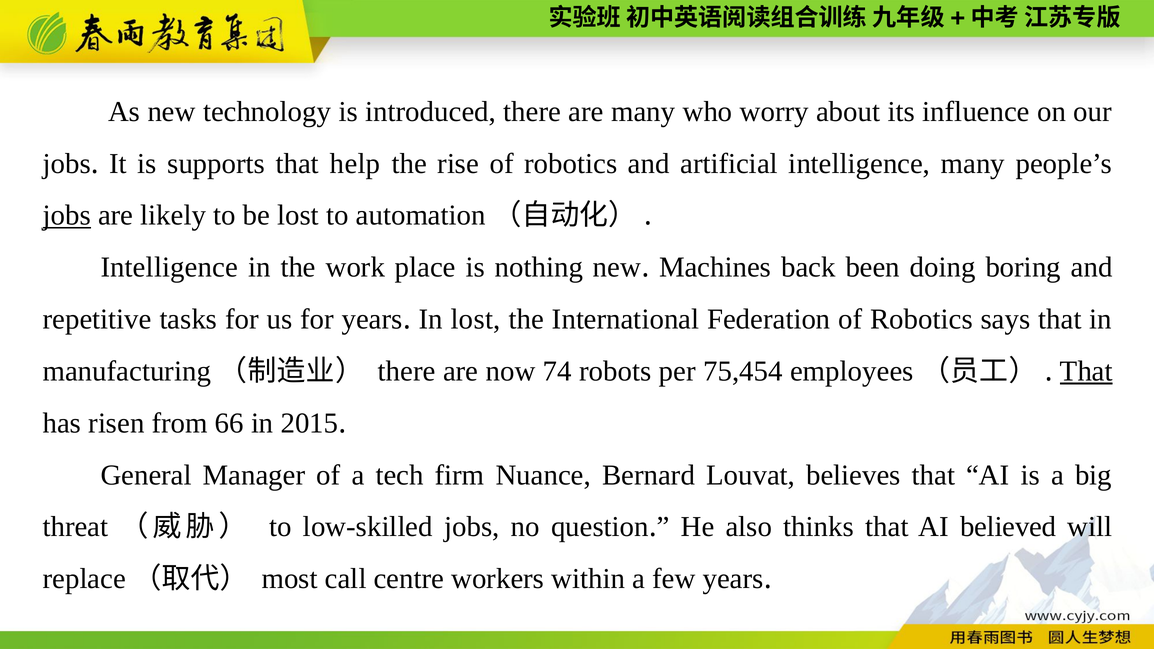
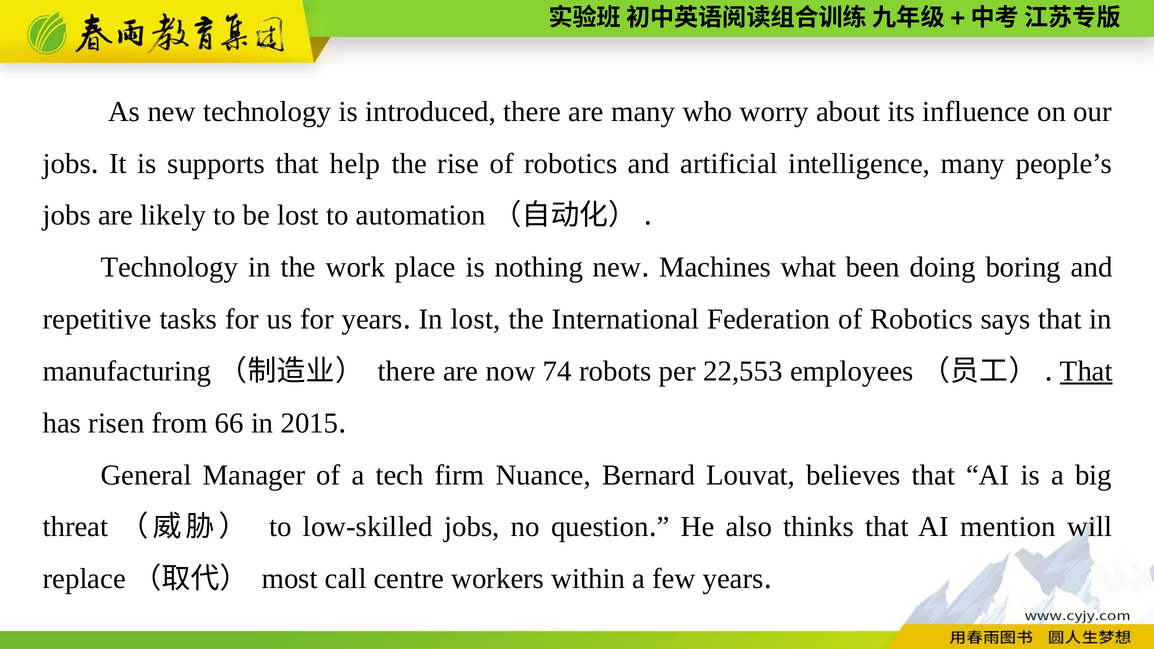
jobs underline: present -> none (67, 216)
Intelligence: Intelligence -> Technology (169, 267)
back: back -> what (808, 267)
75,454: 75,454 -> 22,553 (743, 371)
believed: believed -> mention (1008, 527)
